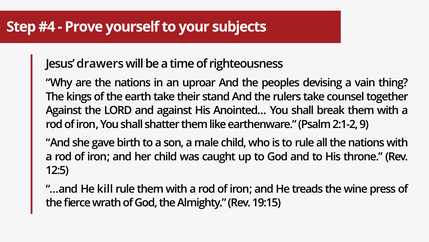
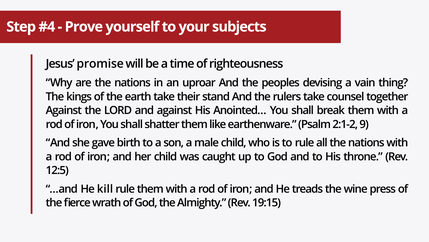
drawers: drawers -> promise (100, 64)
